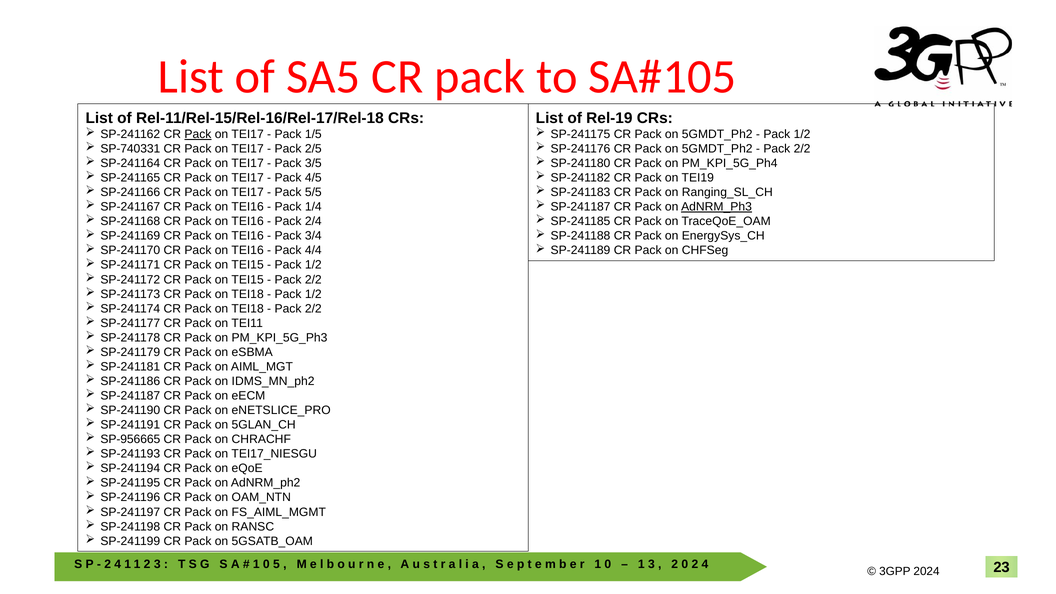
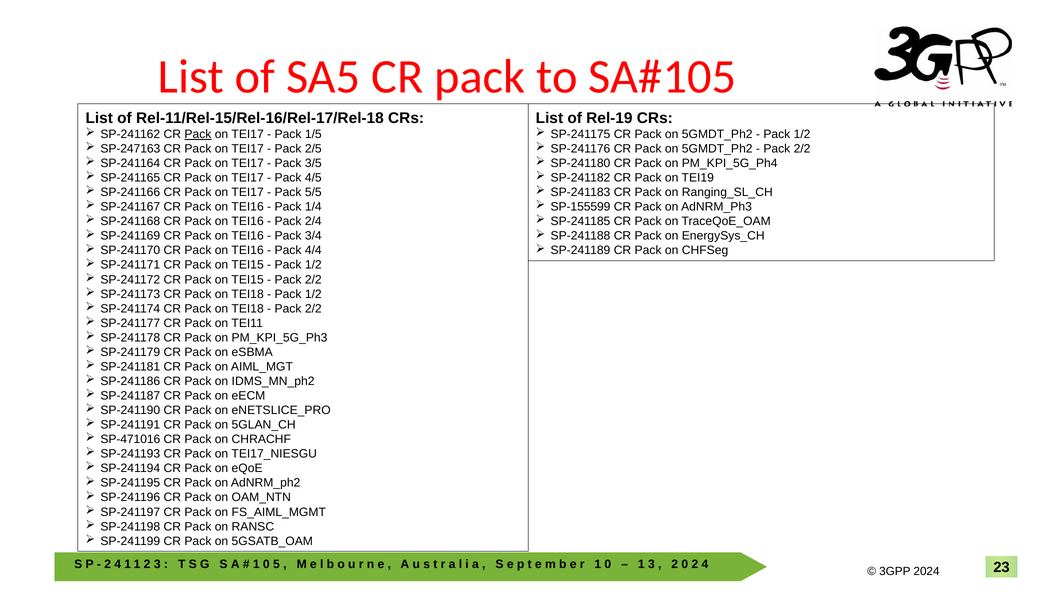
SP-740331: SP-740331 -> SP-247163 (130, 149)
SP-241187: SP-241187 -> SP-155599 (581, 207)
AdNRM_Ph3 underline: present -> none (717, 207)
SP-956665: SP-956665 -> SP-471016 (130, 439)
